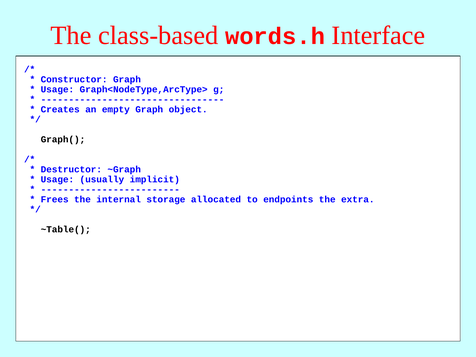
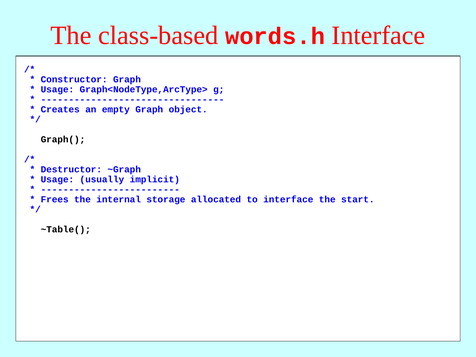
to endpoints: endpoints -> interface (288, 199)
the extra: extra -> start (358, 199)
